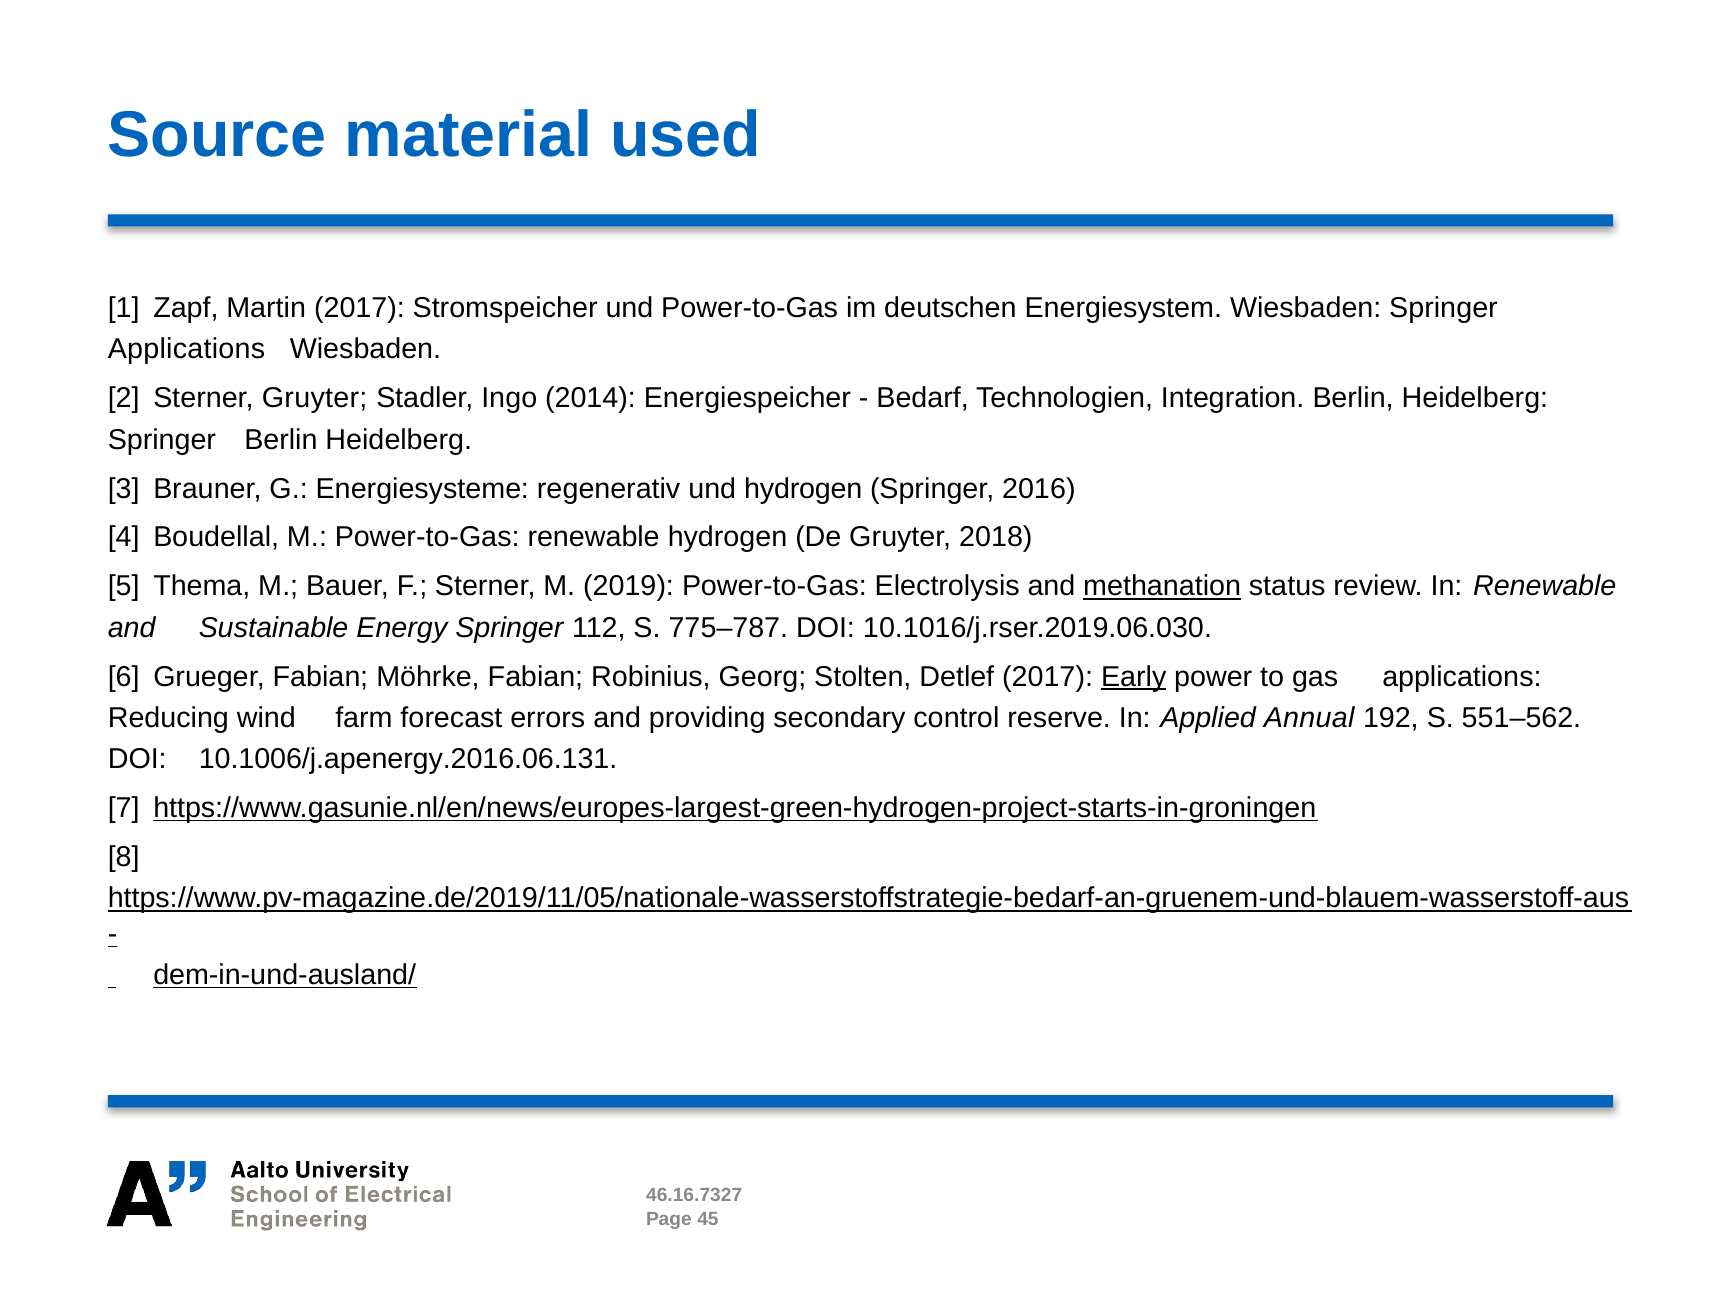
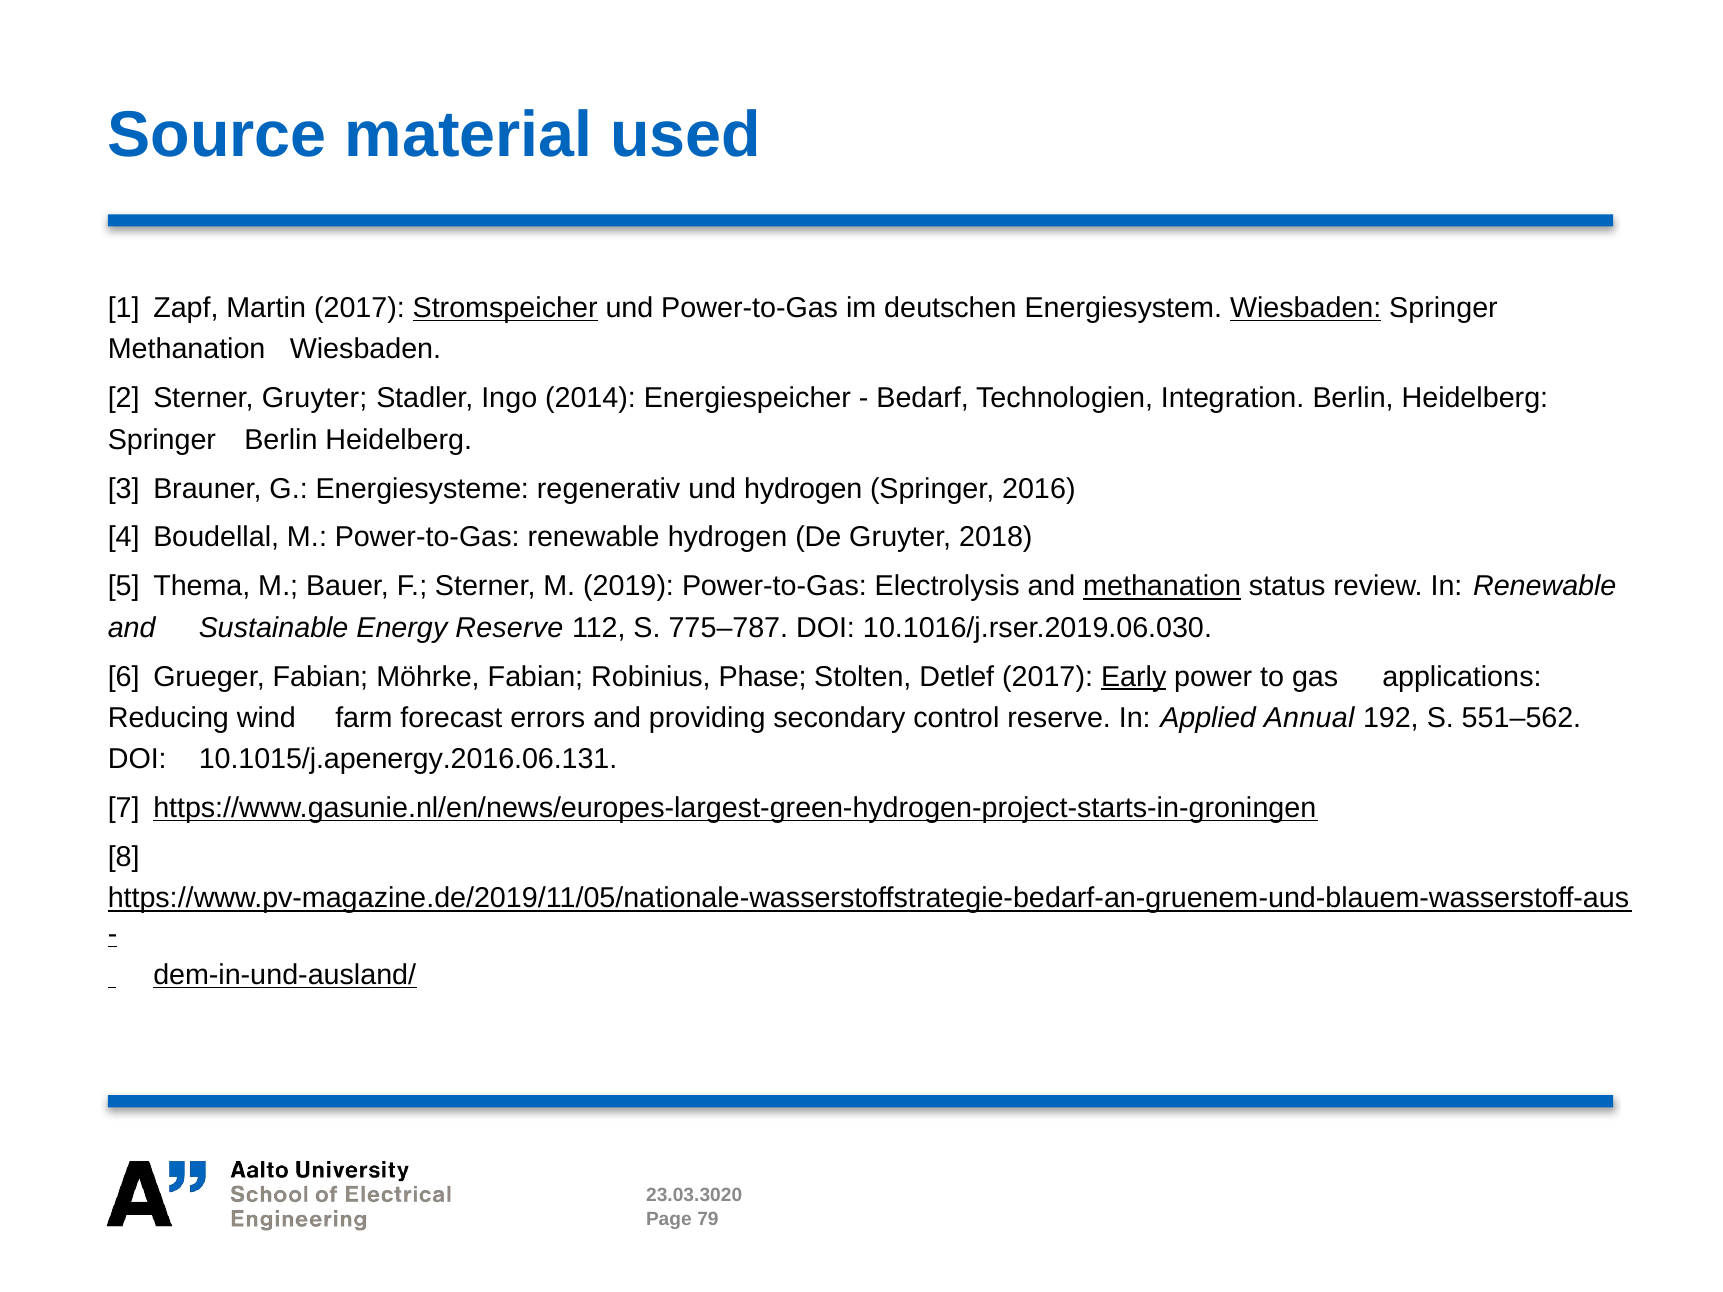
Stromspeicher underline: none -> present (505, 308)
Wiesbaden underline: none -> present (1306, 308)
Applications: Applications -> Methanation (187, 350)
Energy Springer: Springer -> Reserve (509, 628)
Georg: Georg -> Phase (763, 677)
10.1006/j.apenergy.2016.06.131: 10.1006/j.apenergy.2016.06.131 -> 10.1015/j.apenergy.2016.06.131 (408, 759)
46.16.7327: 46.16.7327 -> 23.03.3020 (694, 1195)
45: 45 -> 79 (708, 1219)
